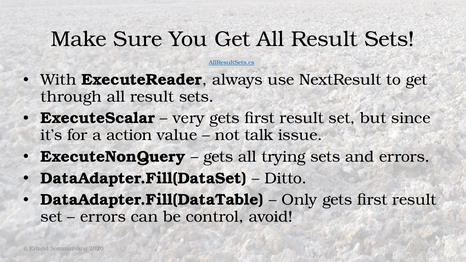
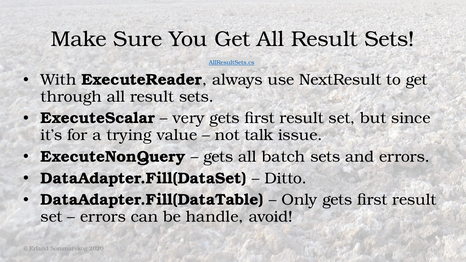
action: action -> trying (129, 135)
trying: trying -> batch (283, 157)
control: control -> handle (215, 217)
